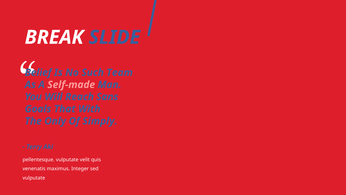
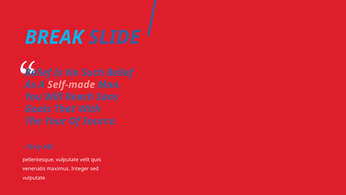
BREAK colour: white -> light blue (54, 37)
Such Team: Team -> Belief (120, 72)
Only: Only -> Your (55, 121)
Simply: Simply -> Source (100, 121)
